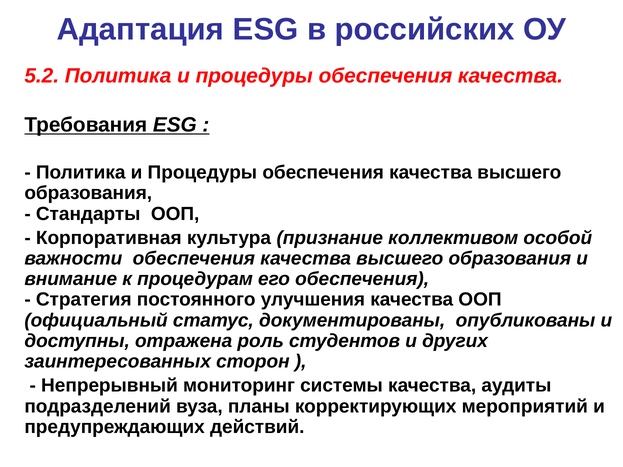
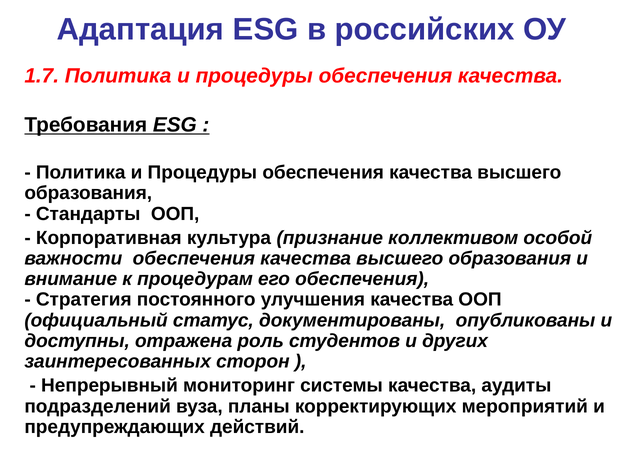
5.2: 5.2 -> 1.7 (42, 76)
